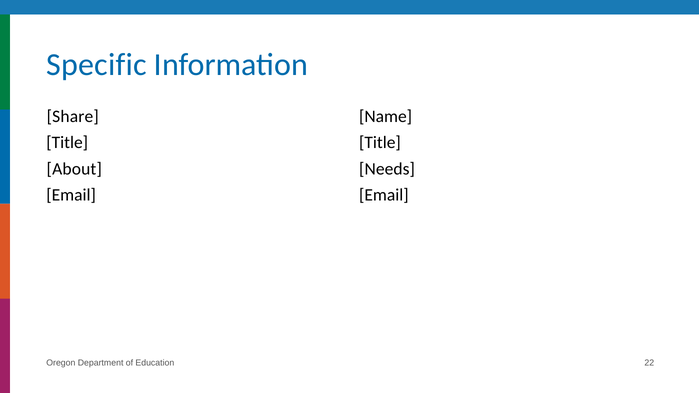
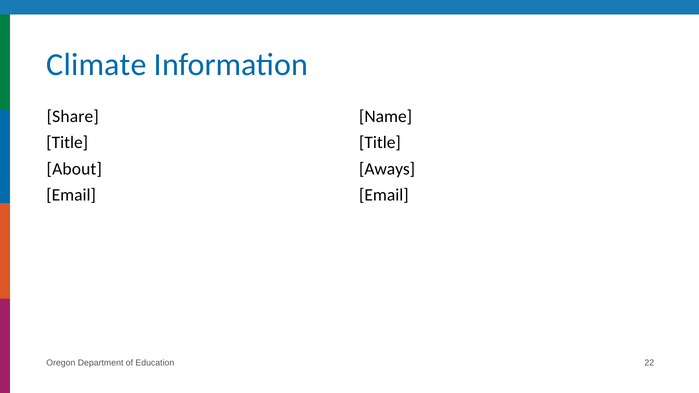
Specific: Specific -> Climate (96, 65)
Needs: Needs -> Aways (387, 169)
